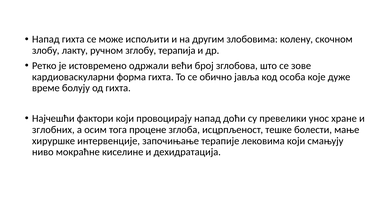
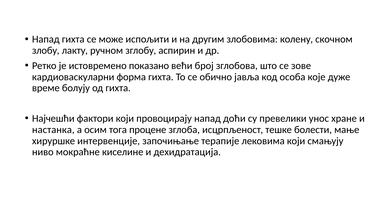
терапија: терапија -> аспирин (177, 50)
одржали: одржали -> показано (149, 66)
зглобних: зглобних -> настанка (53, 130)
